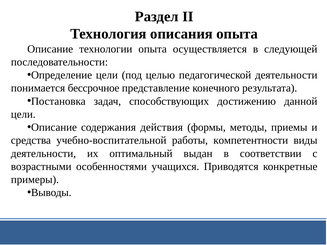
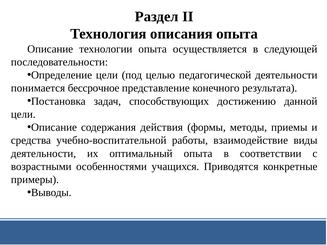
компетентности: компетентности -> взаимодействие (251, 141)
оптимальный выдан: выдан -> опыта (198, 154)
